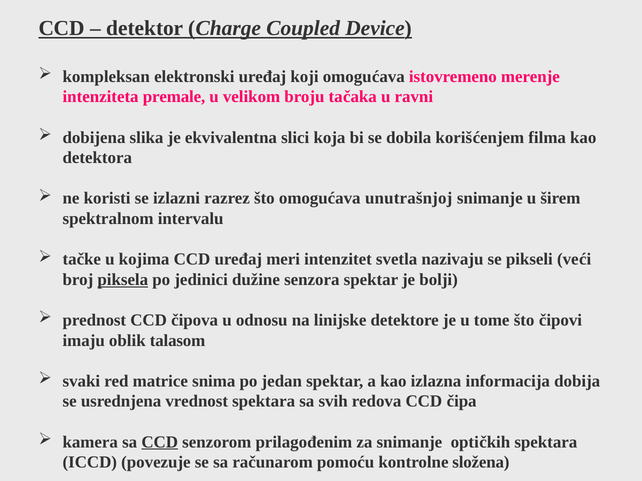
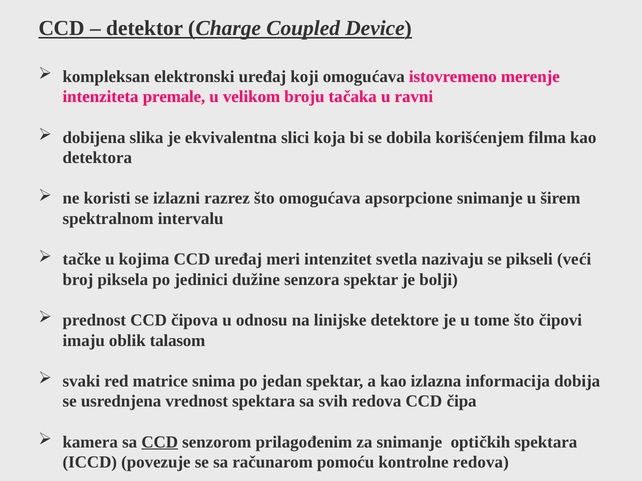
unutrašnjoj: unutrašnjoj -> apsorpcione (409, 199)
piksela underline: present -> none (123, 280)
kontrolne složena: složena -> redova (481, 463)
